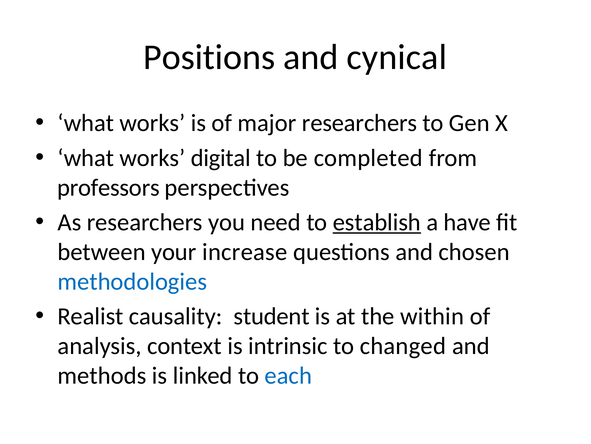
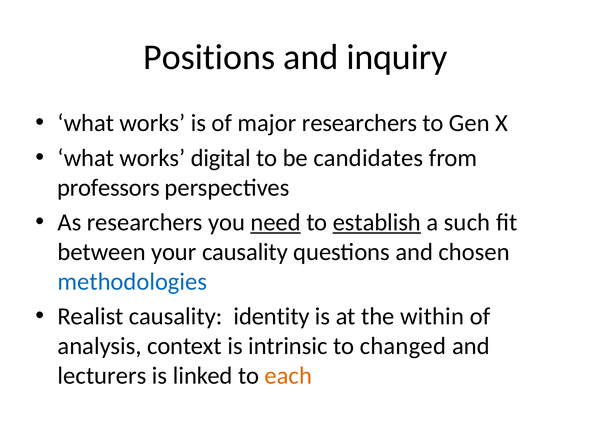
cynical: cynical -> inquiry (397, 57)
completed: completed -> candidates (368, 158)
need underline: none -> present (276, 222)
have: have -> such (467, 222)
your increase: increase -> causality (245, 252)
student: student -> identity (272, 316)
methods: methods -> lecturers (102, 375)
each colour: blue -> orange (288, 375)
